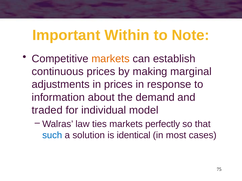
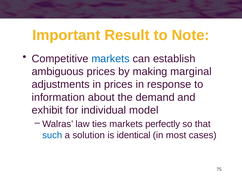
Within: Within -> Result (127, 35)
markets colour: orange -> blue (111, 59)
continuous: continuous -> ambiguous (58, 72)
traded: traded -> exhibit (47, 110)
